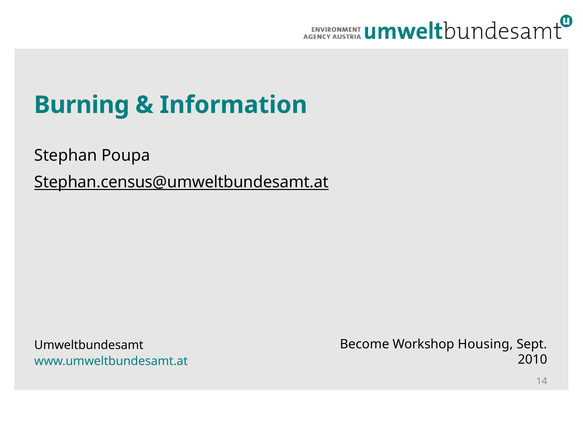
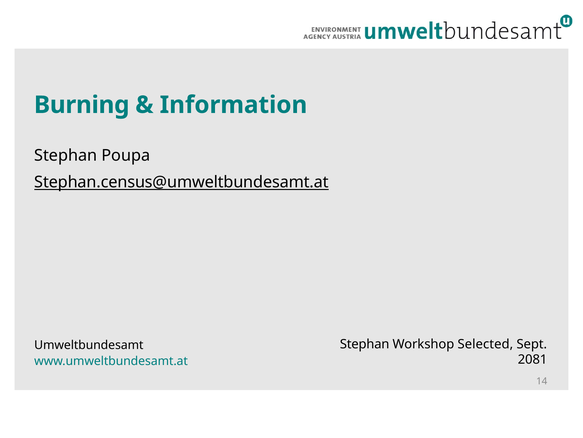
Become: Become -> Stephan (365, 344)
Housing: Housing -> Selected (485, 344)
2010: 2010 -> 2081 (533, 359)
